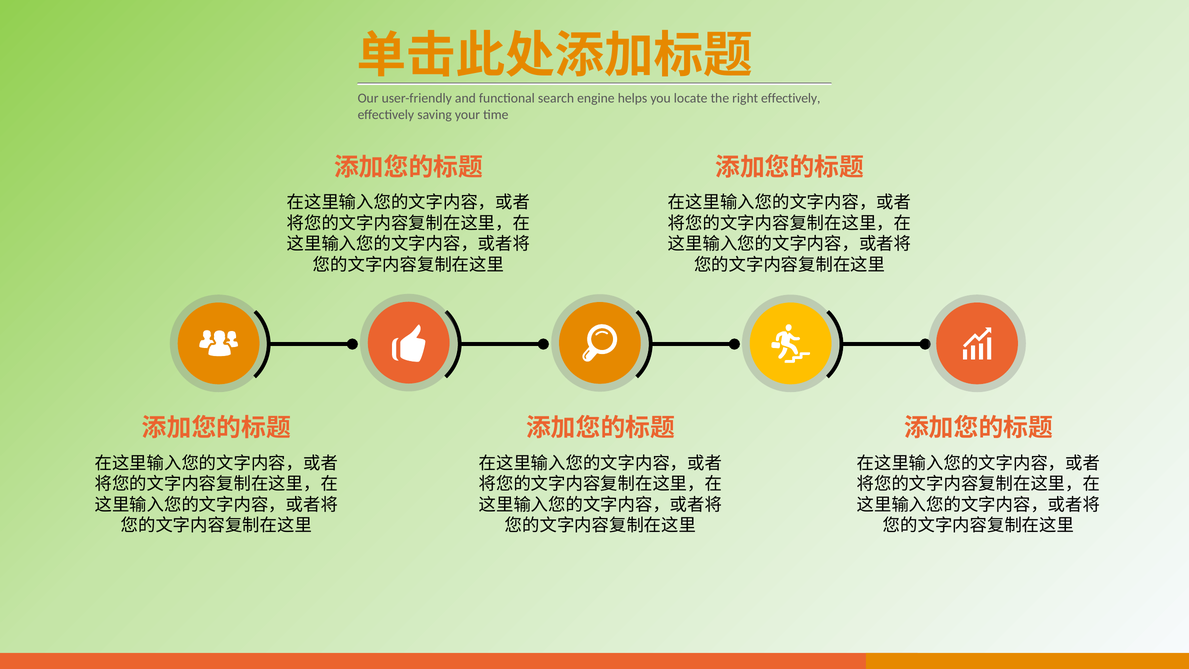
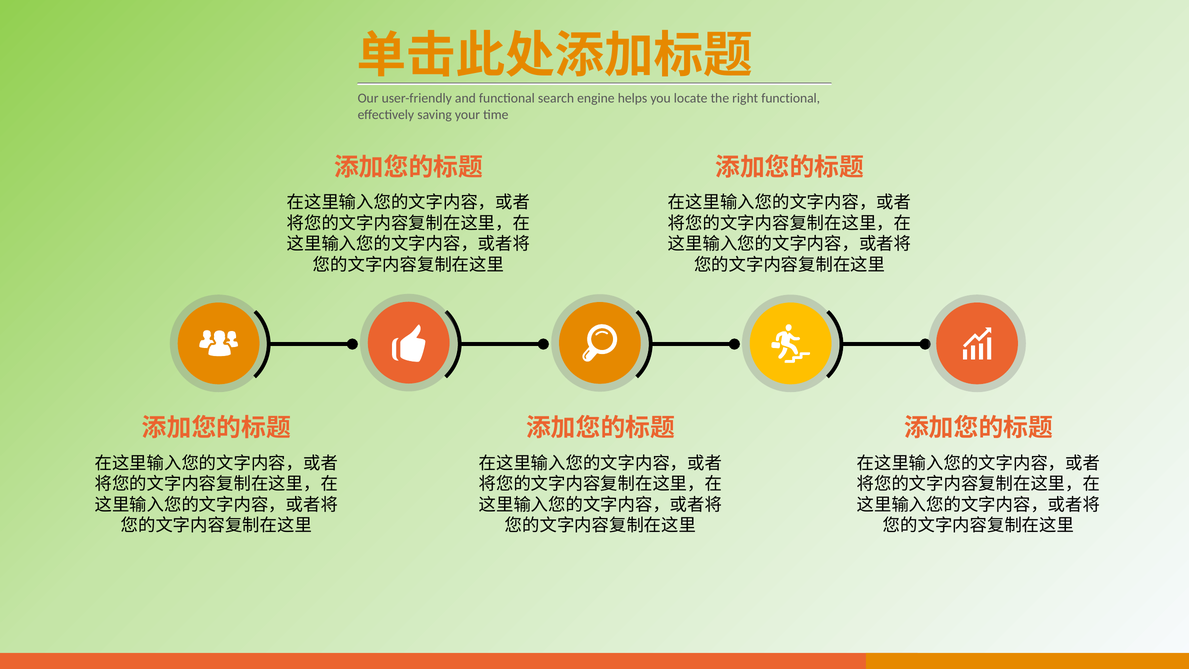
right effectively: effectively -> functional (791, 98)
